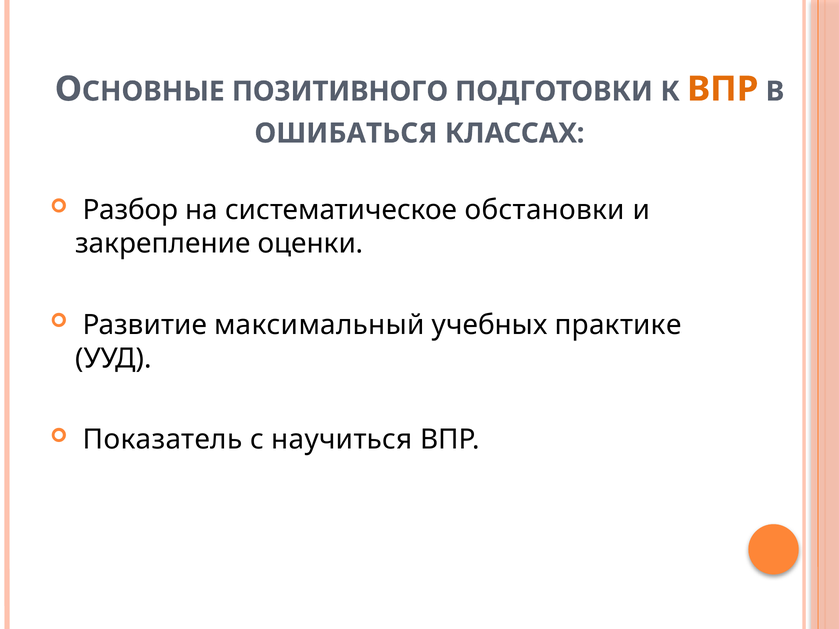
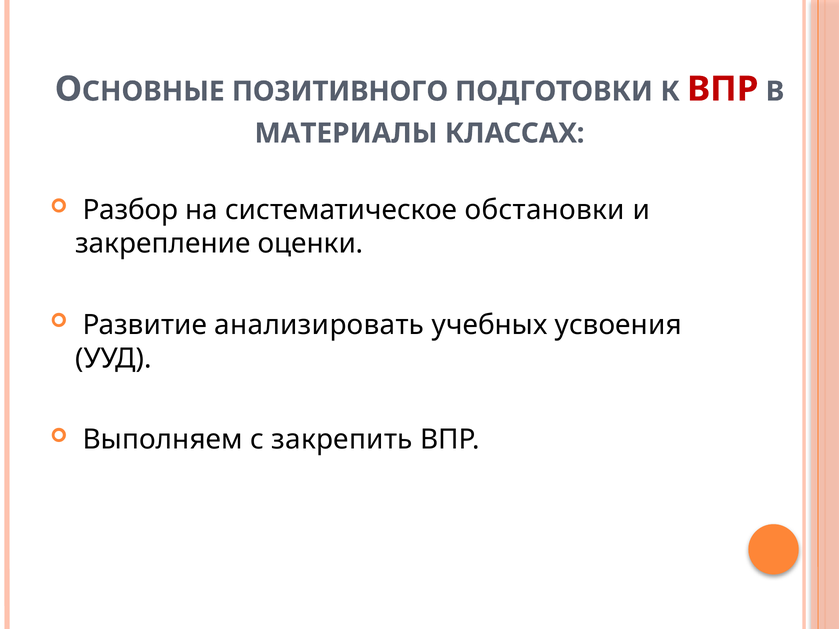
ВПР colour: orange -> red (723, 89)
ОШИБАТЬСЯ: ОШИБАТЬСЯ -> МАТЕРИАЛЫ (346, 133)
максимальный: максимальный -> анализировать (319, 325)
практике: практике -> усвоения (618, 325)
Показатель: Показатель -> Выполняем (163, 440)
научиться: научиться -> закрепить (342, 440)
